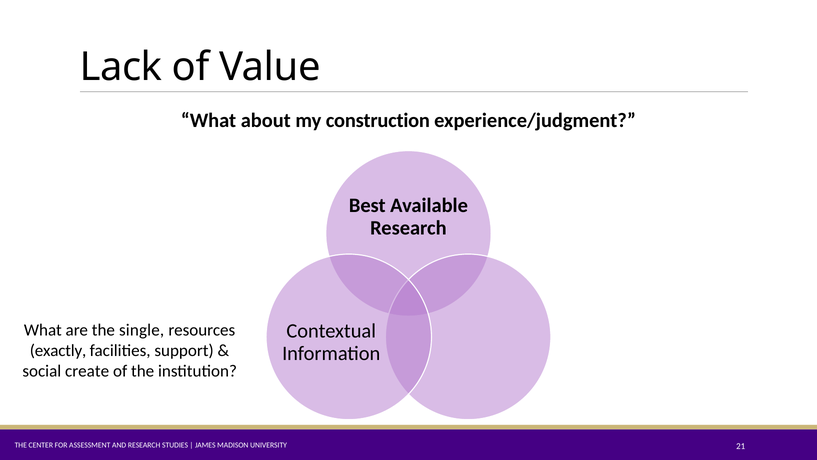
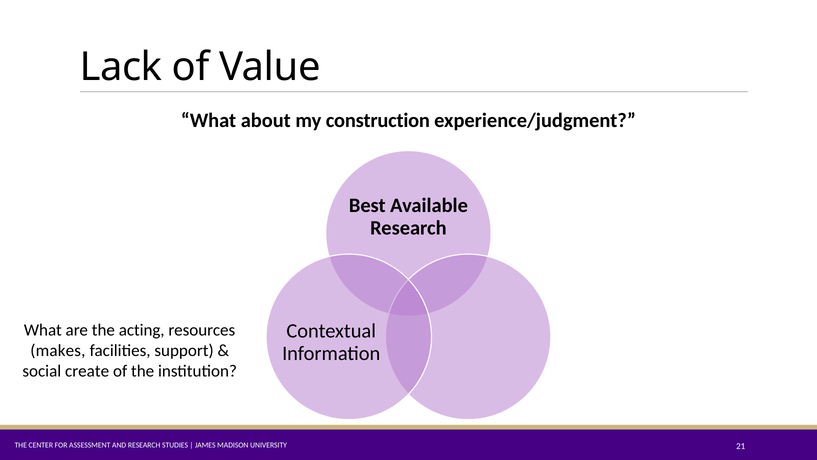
single: single -> acting (142, 330)
exactly: exactly -> makes (58, 350)
